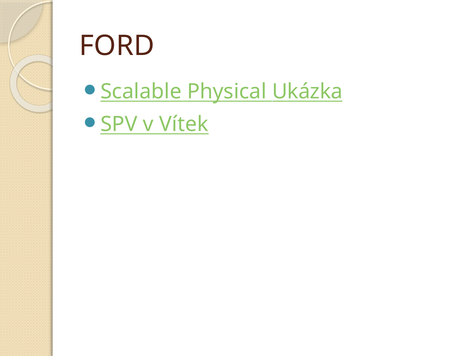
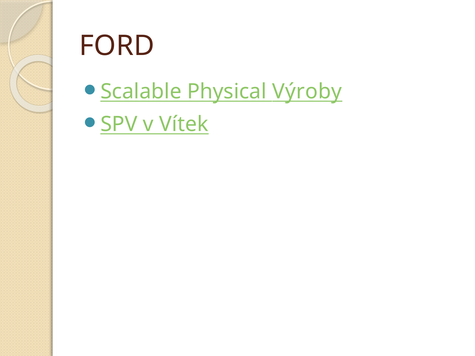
Ukázka: Ukázka -> Výroby (307, 92)
